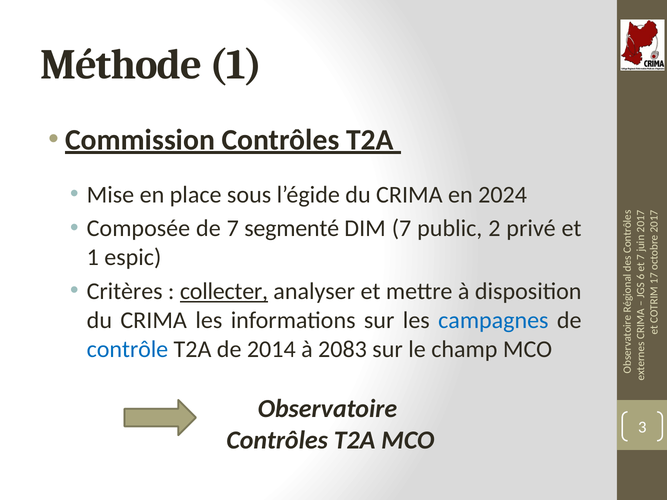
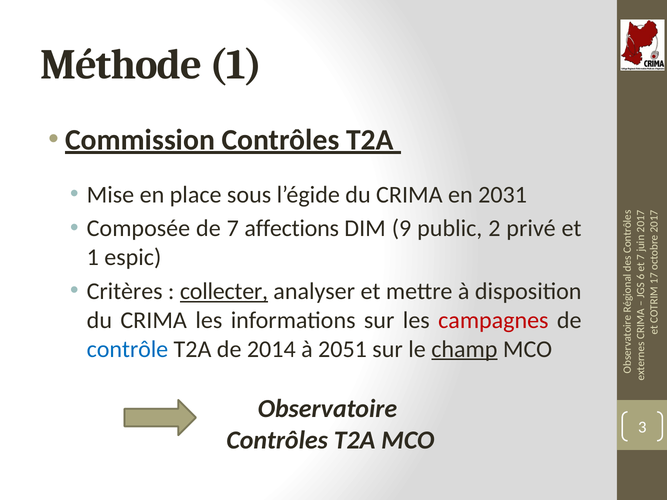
2024: 2024 -> 2031 (503, 195)
segmenté: segmenté -> affections (292, 229)
DIM 7: 7 -> 9 (402, 229)
campagnes colour: blue -> red (493, 320)
2083: 2083 -> 2051 (343, 349)
champ underline: none -> present (464, 349)
